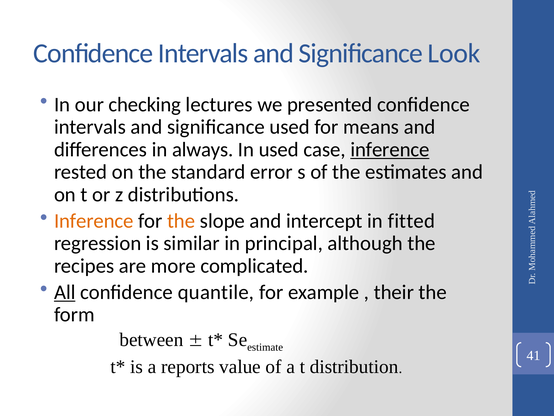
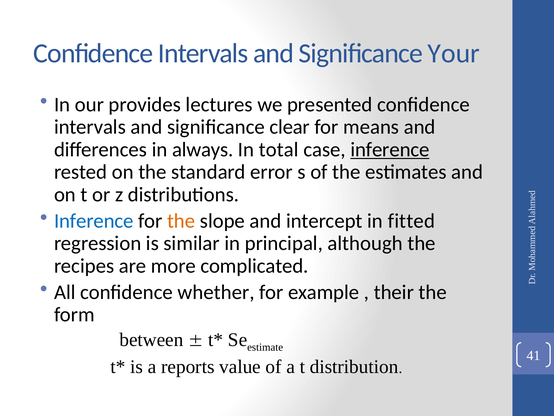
Look: Look -> Your (454, 53)
checking: checking -> provides (145, 104)
significance used: used -> clear (290, 127)
In used: used -> total (279, 149)
Inference colour: orange -> blue (94, 221)
All underline: present -> none (65, 292)
quantile: quantile -> whether (216, 292)
